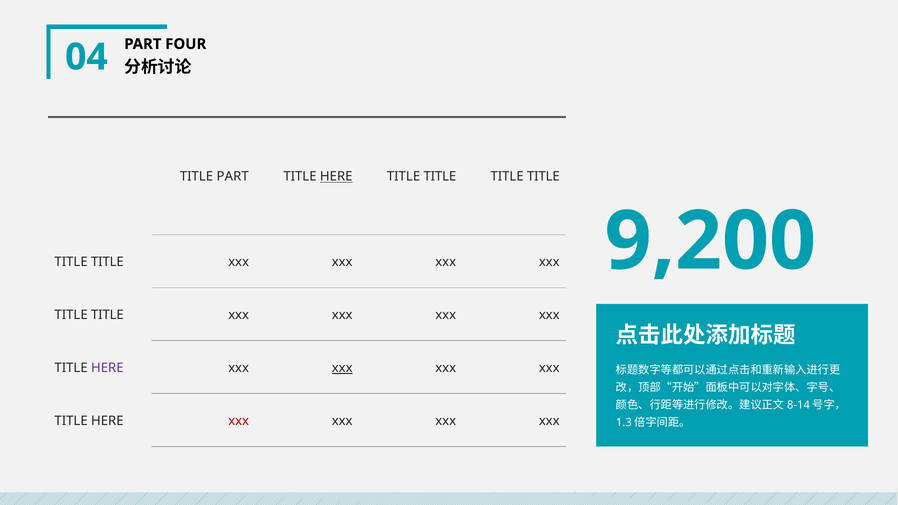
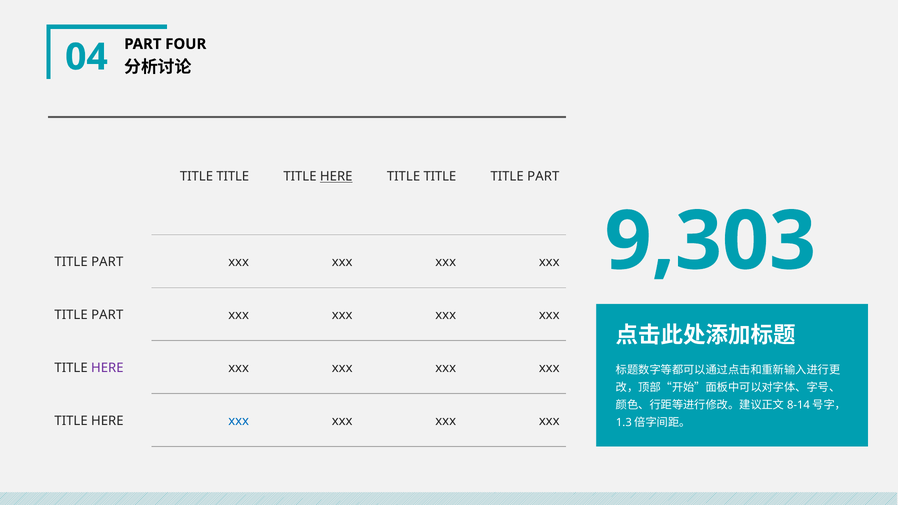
PART: PART -> TITLE (233, 177)
TITLE: TITLE -> PART (543, 177)
9,200: 9,200 -> 9,303 (710, 242)
TITLE: TITLE -> PART (107, 262)
TITLE: TITLE -> PART (107, 315)
xxx underline: present -> none (342, 368)
xxx colour: red -> blue (239, 421)
